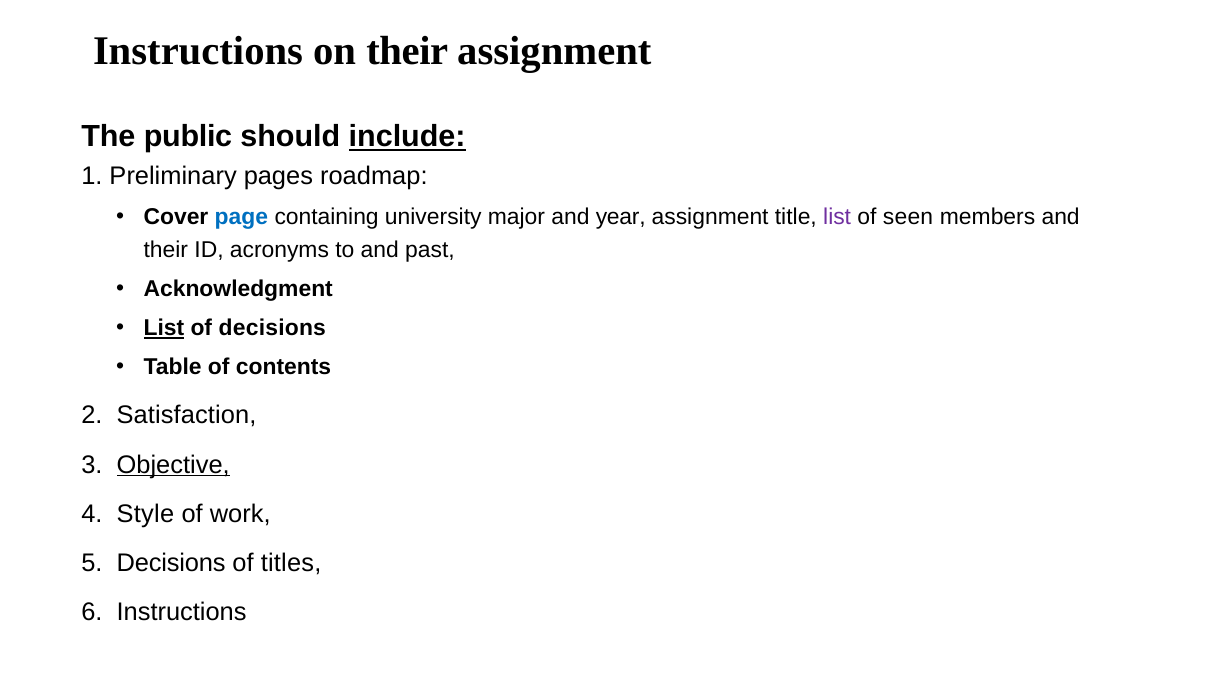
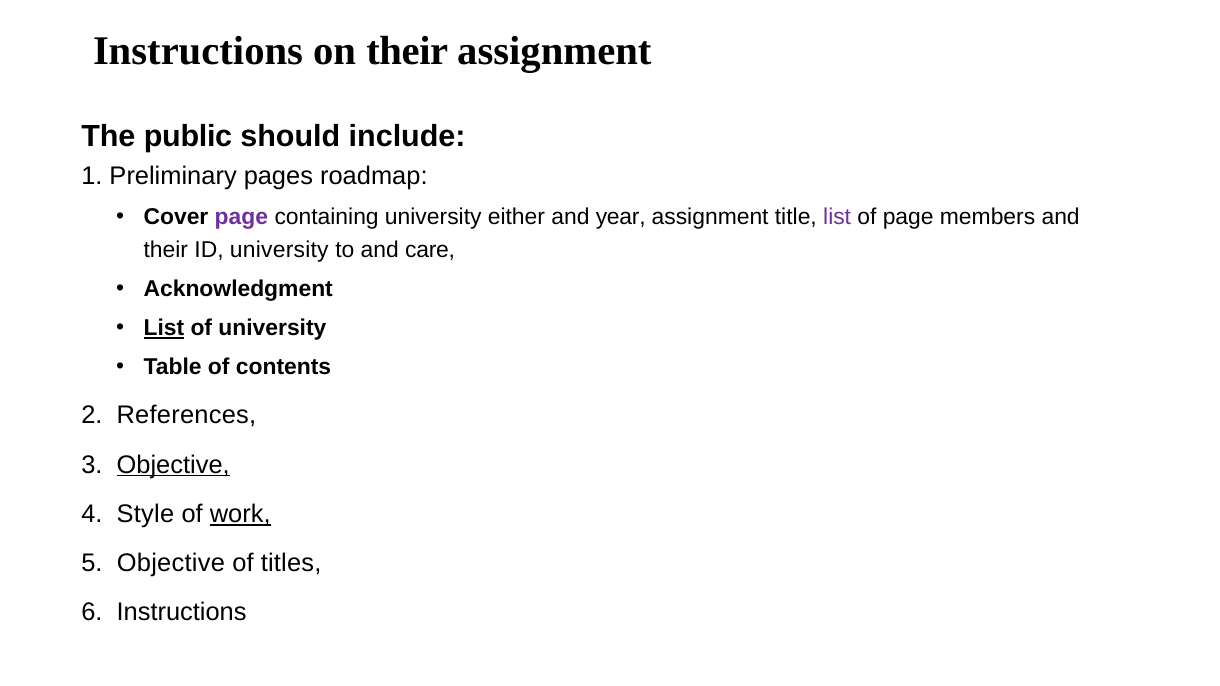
include underline: present -> none (407, 137)
page colour: blue -> purple (241, 217)
major: major -> either (516, 217)
of seen: seen -> page (908, 217)
ID acronyms: acronyms -> university (279, 250)
past: past -> care (430, 250)
of decisions: decisions -> university (272, 328)
Satisfaction: Satisfaction -> References (186, 415)
work underline: none -> present (240, 514)
5 Decisions: Decisions -> Objective (171, 563)
